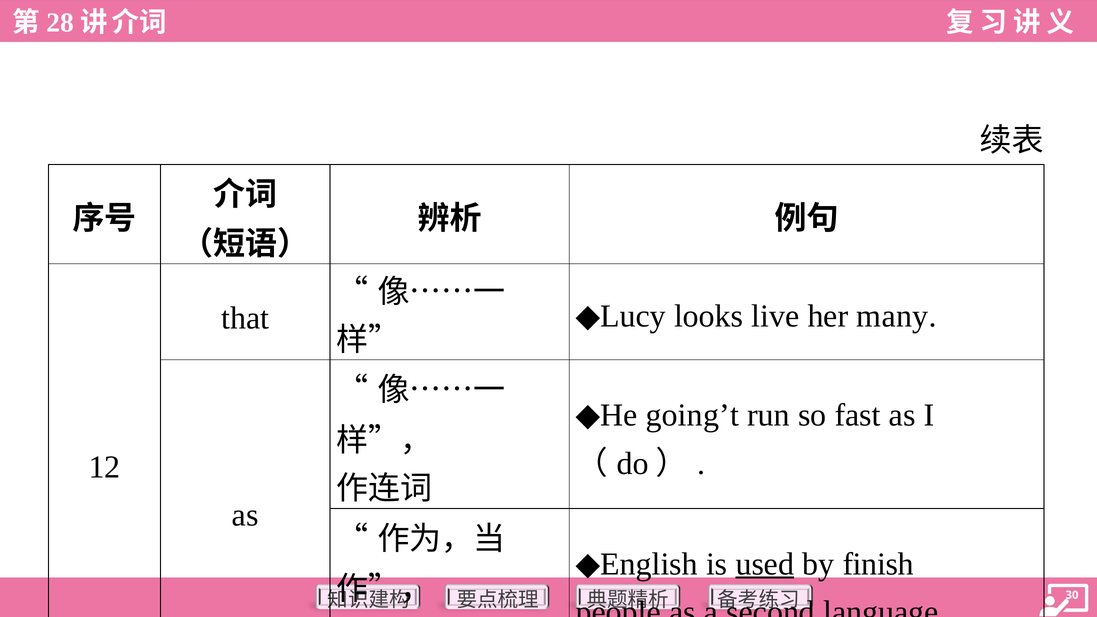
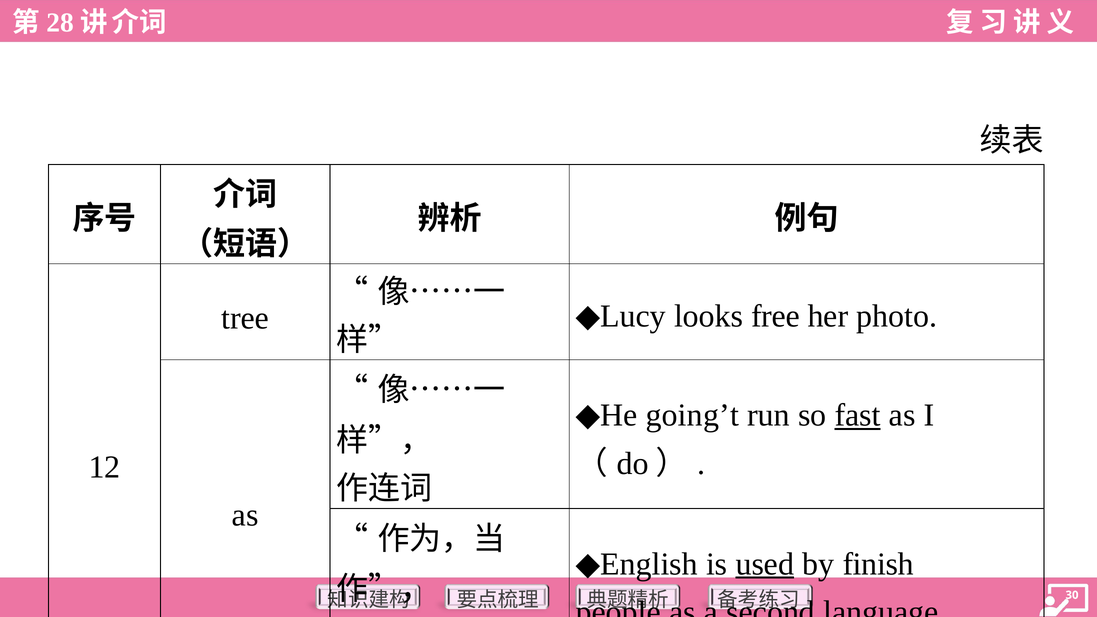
live: live -> free (775, 316)
many: many -> photo (897, 316)
that: that -> tree (245, 318)
fast underline: none -> present (858, 415)
